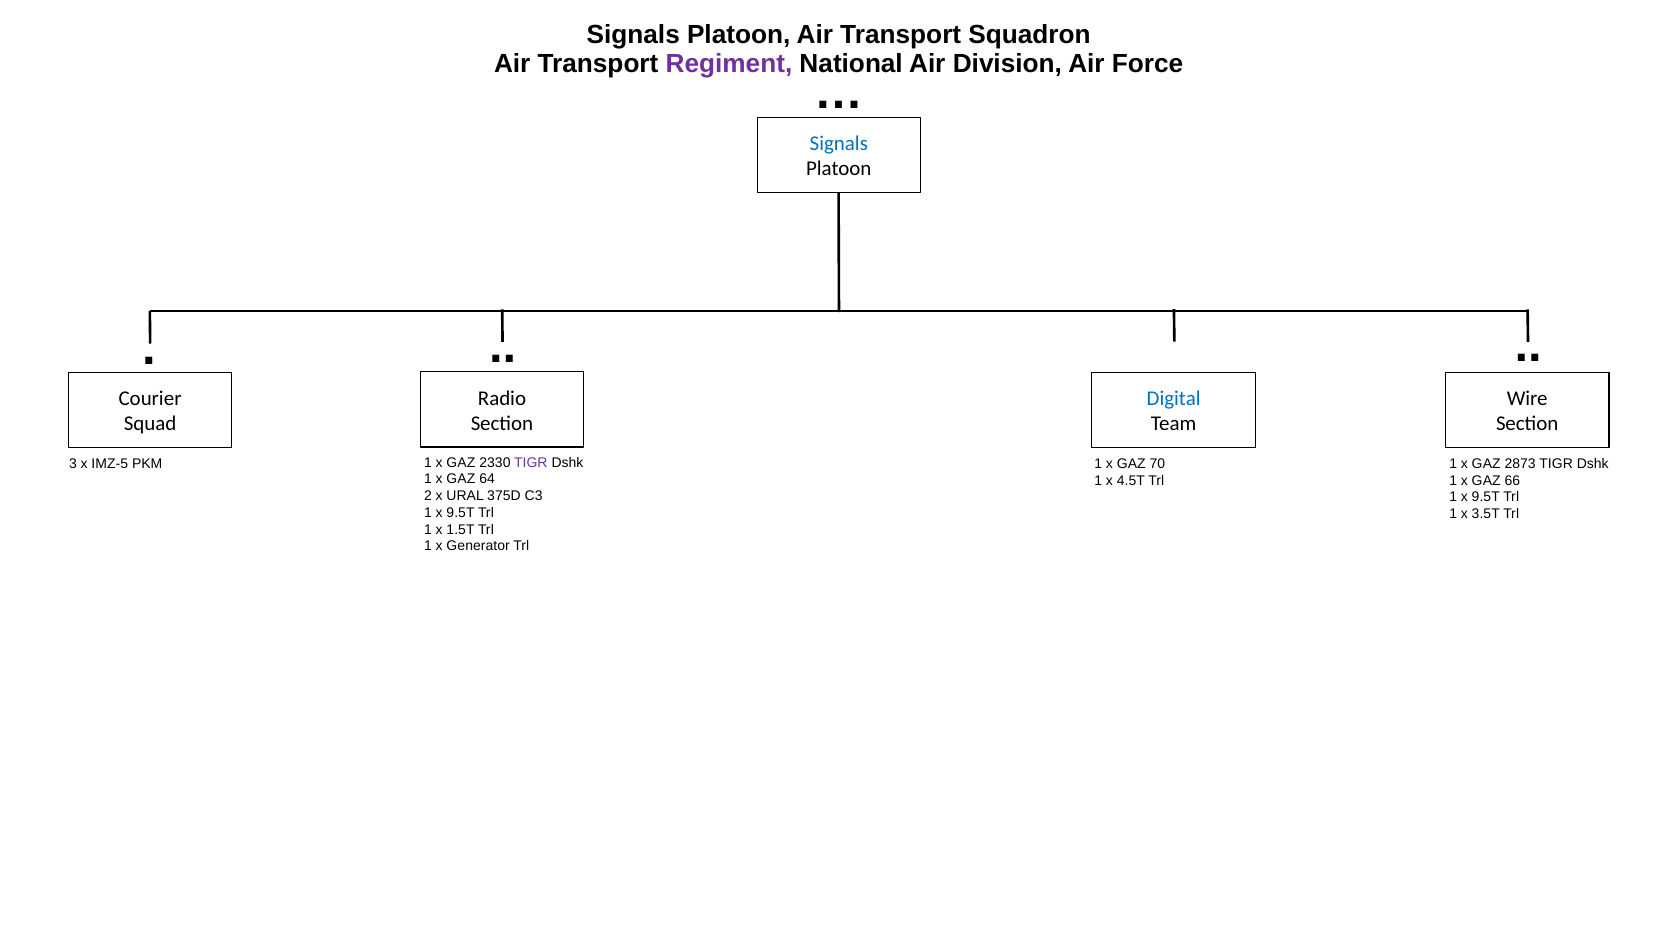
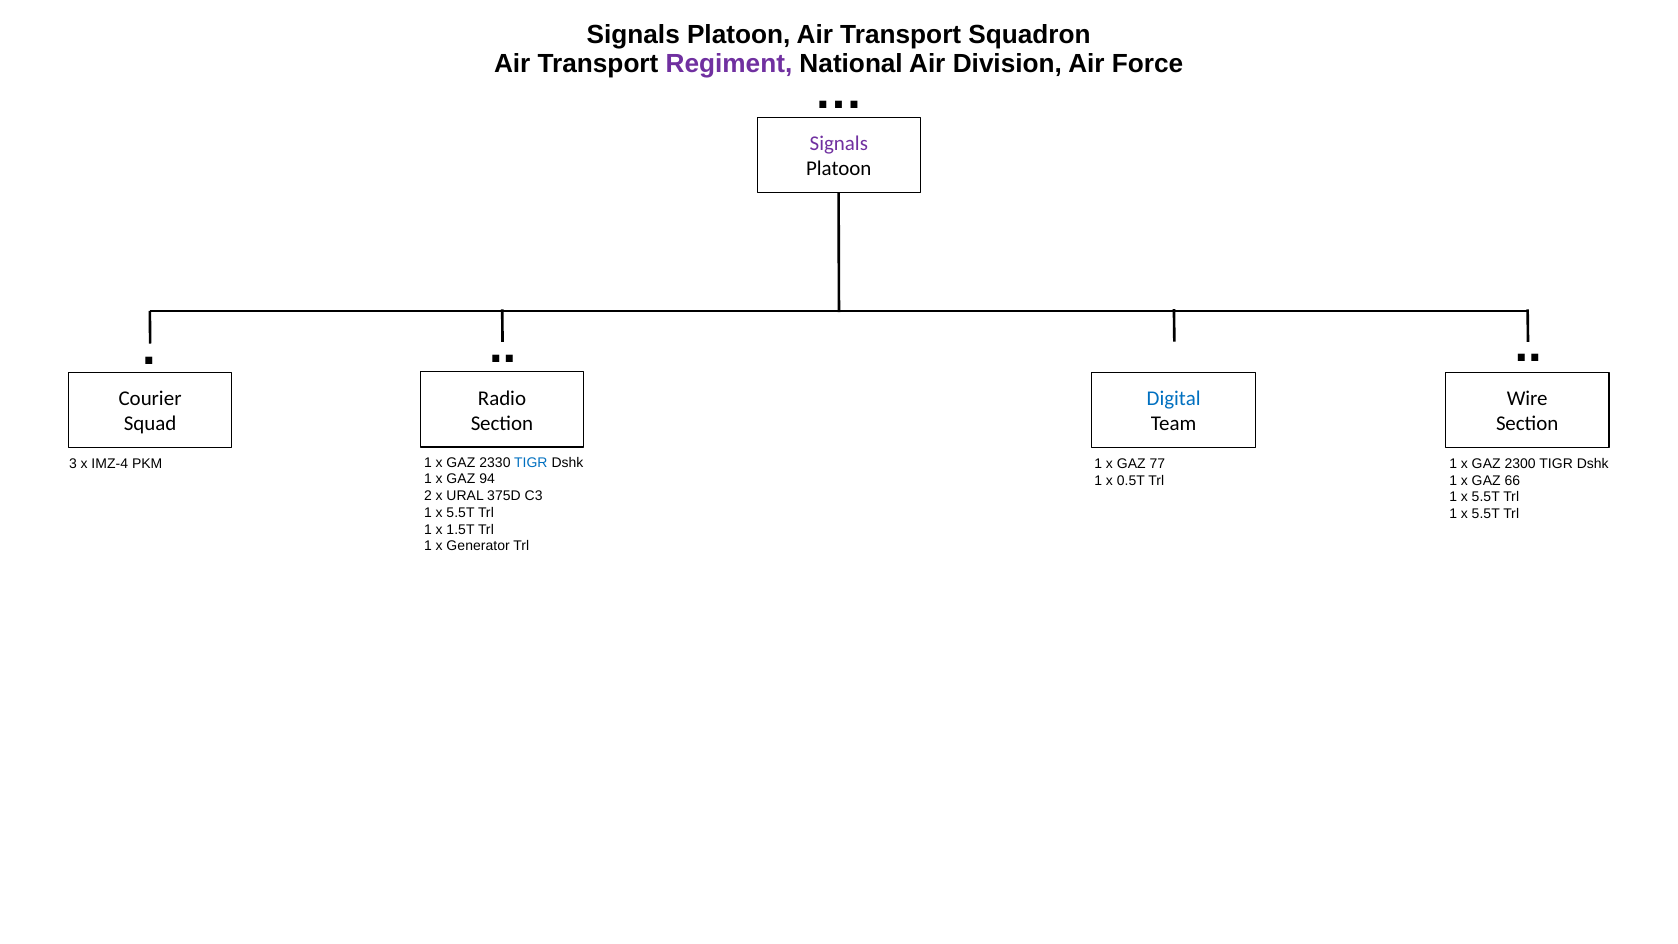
Signals colour: blue -> purple (839, 144)
TIGR colour: purple -> blue (531, 463)
IMZ-5: IMZ-5 -> IMZ-4 (110, 464)
70: 70 -> 77 (1157, 464)
2873: 2873 -> 2300 (1520, 464)
64: 64 -> 94 (487, 479)
4.5T: 4.5T -> 0.5T (1131, 481)
9.5T: 9.5T -> 5.5T (1486, 497)
9.5T: 9.5T -> 5.5T (460, 513)
3.5T: 3.5T -> 5.5T (1486, 514)
